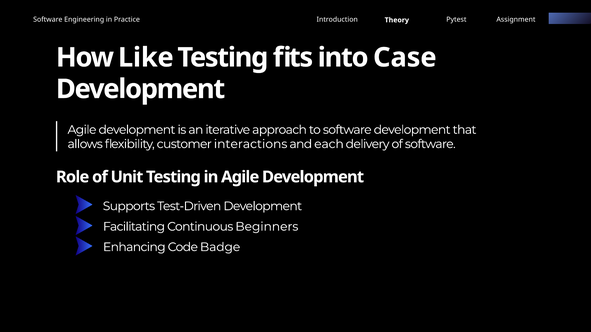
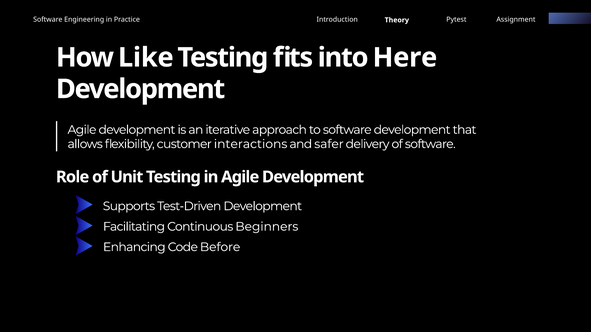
Case: Case -> Here (405, 58)
each: each -> safer (329, 144)
Badge: Badge -> Before (220, 247)
